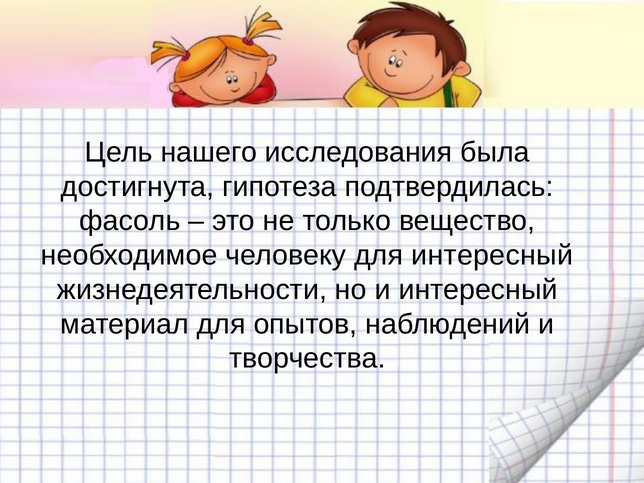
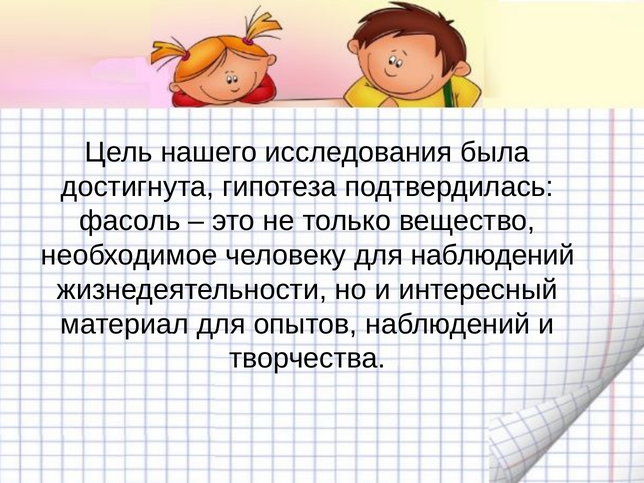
для интересный: интересный -> наблюдений (493, 255)
